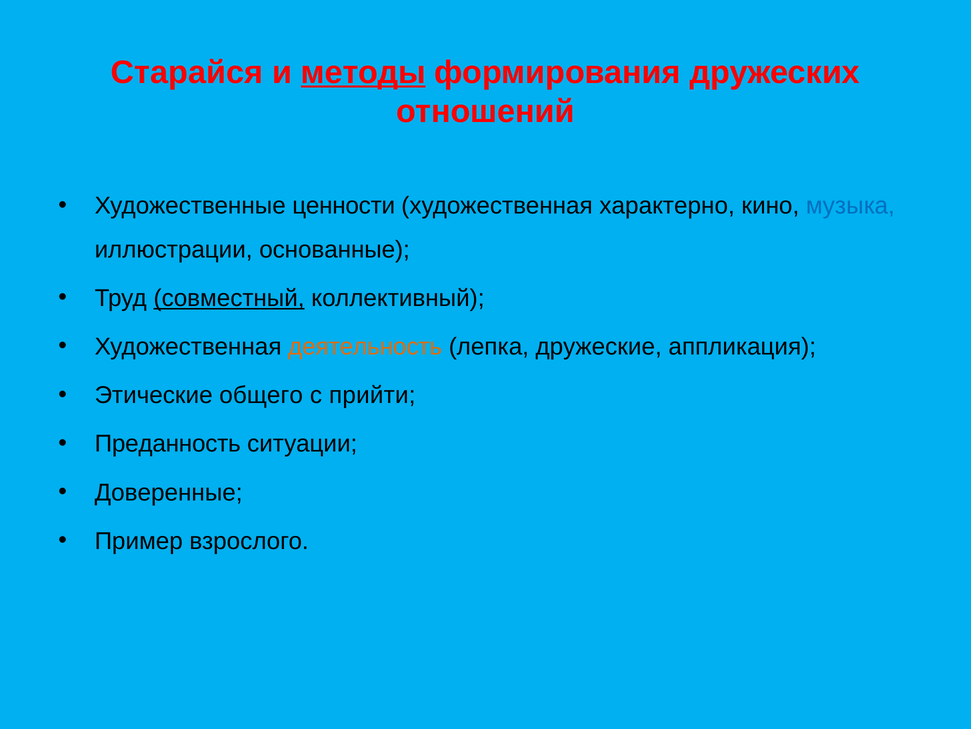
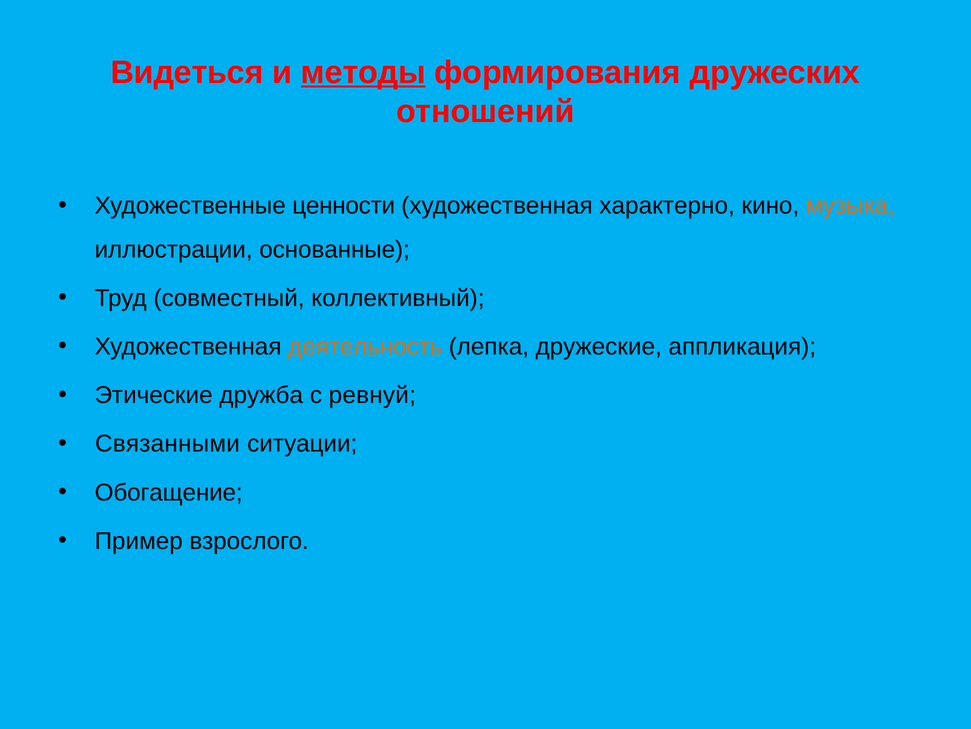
Старайся: Старайся -> Видеться (187, 73)
музыка colour: blue -> orange (850, 206)
совместный underline: present -> none (229, 298)
общего: общего -> дружба (261, 395)
прийти: прийти -> ревнуй (372, 395)
Преданность: Преданность -> Связанными (167, 444)
Доверенные: Доверенные -> Обогащение (169, 492)
